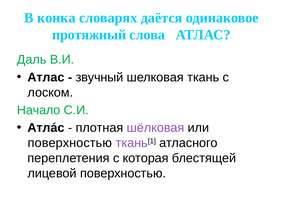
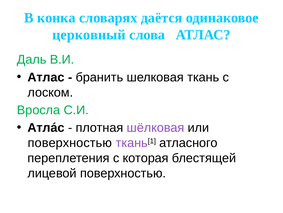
протяжный: протяжный -> церковный (89, 35)
звучный: звучный -> бранить (99, 77)
Начало: Начало -> Вросла (39, 110)
